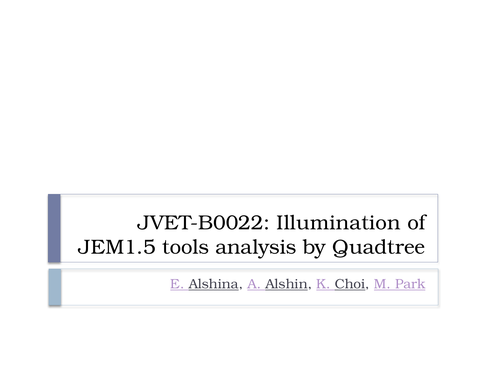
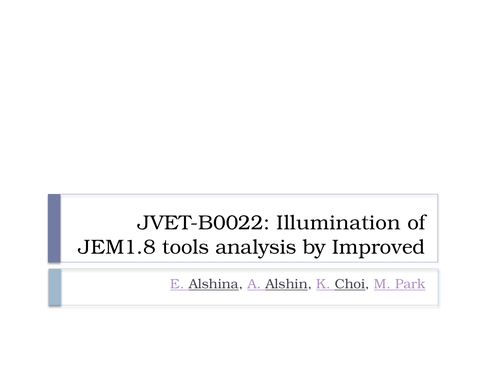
JEM1.5: JEM1.5 -> JEM1.8 (117, 247)
Quadtree: Quadtree -> Improved (379, 247)
